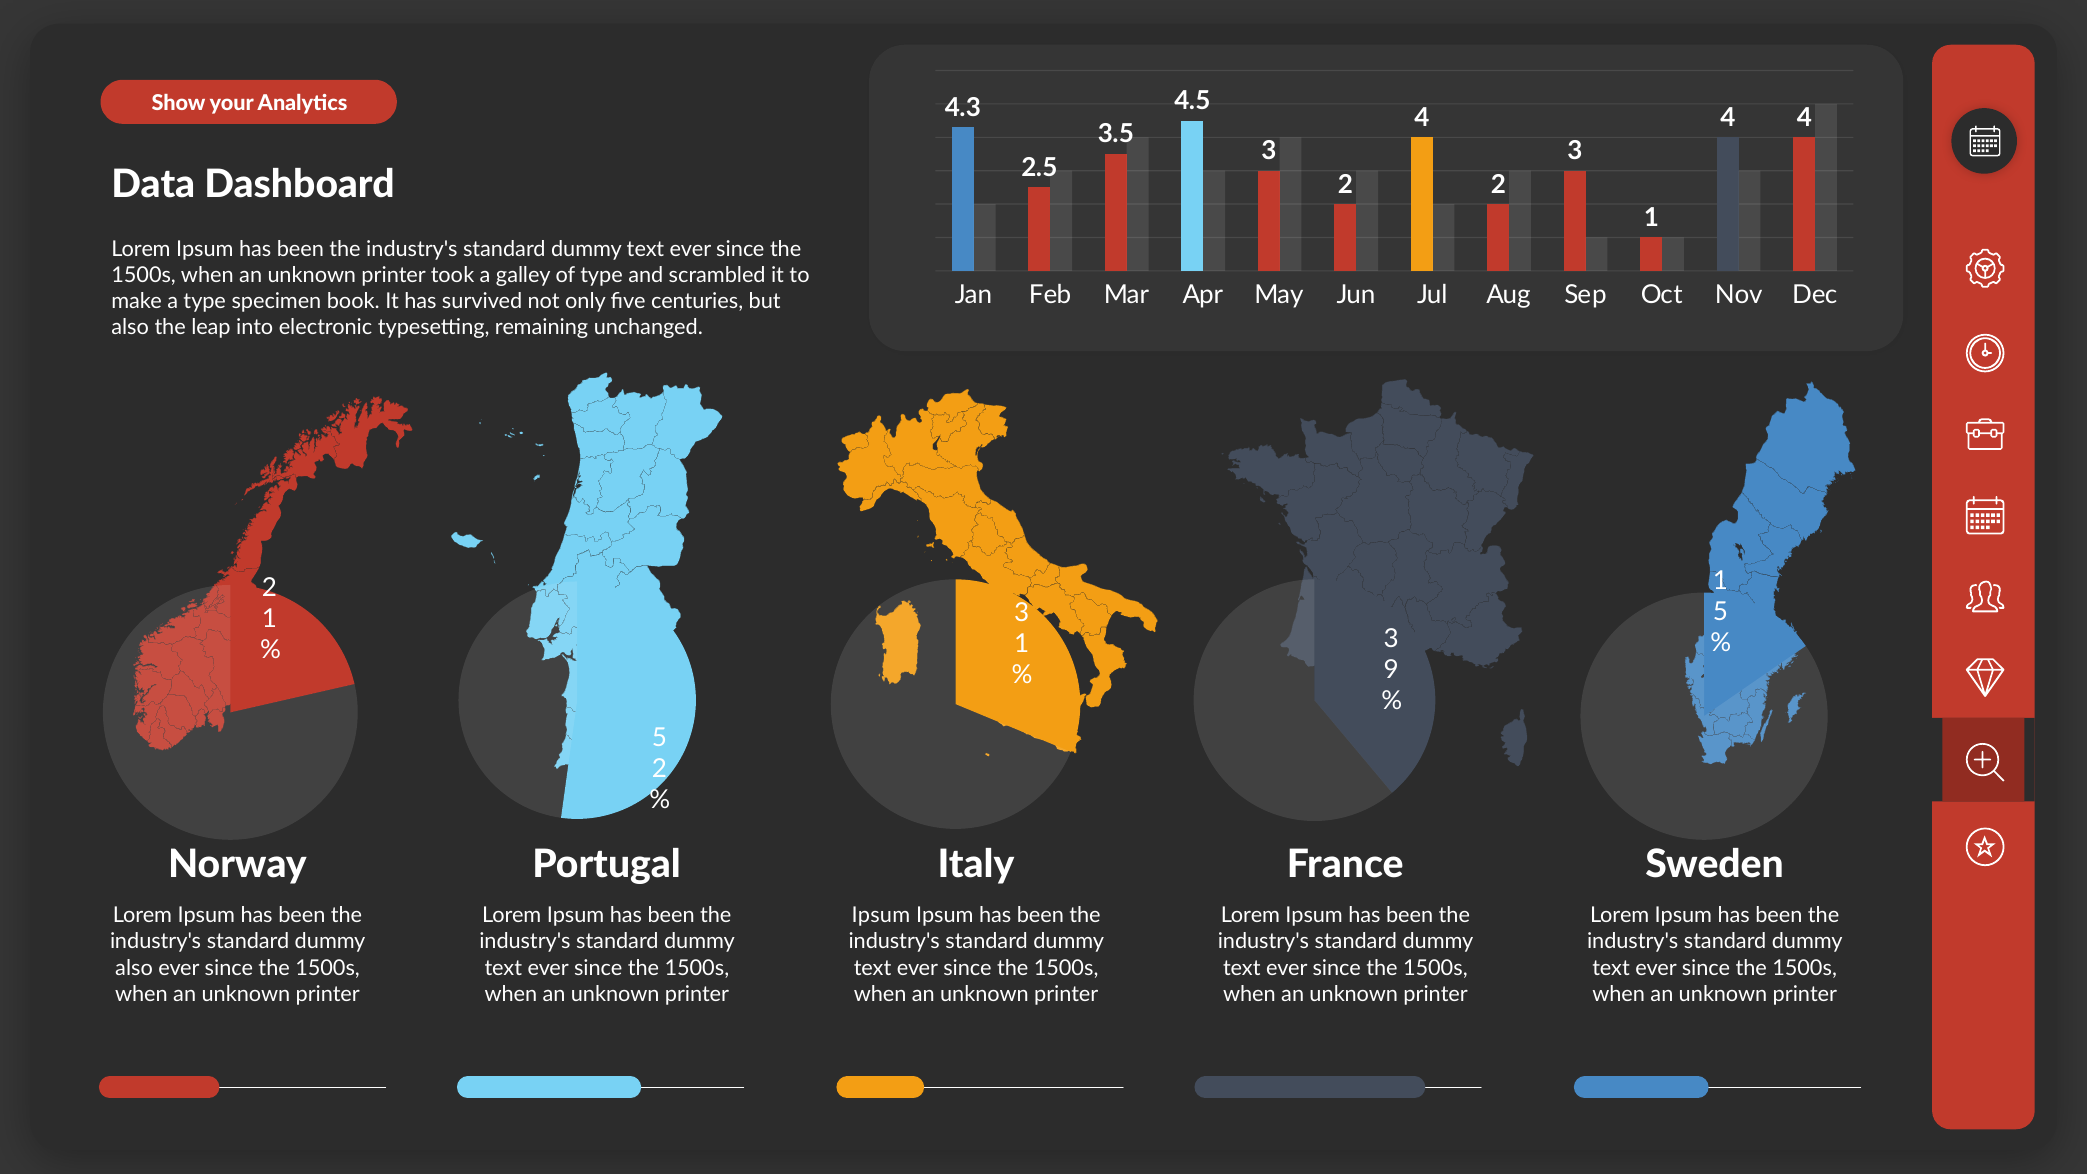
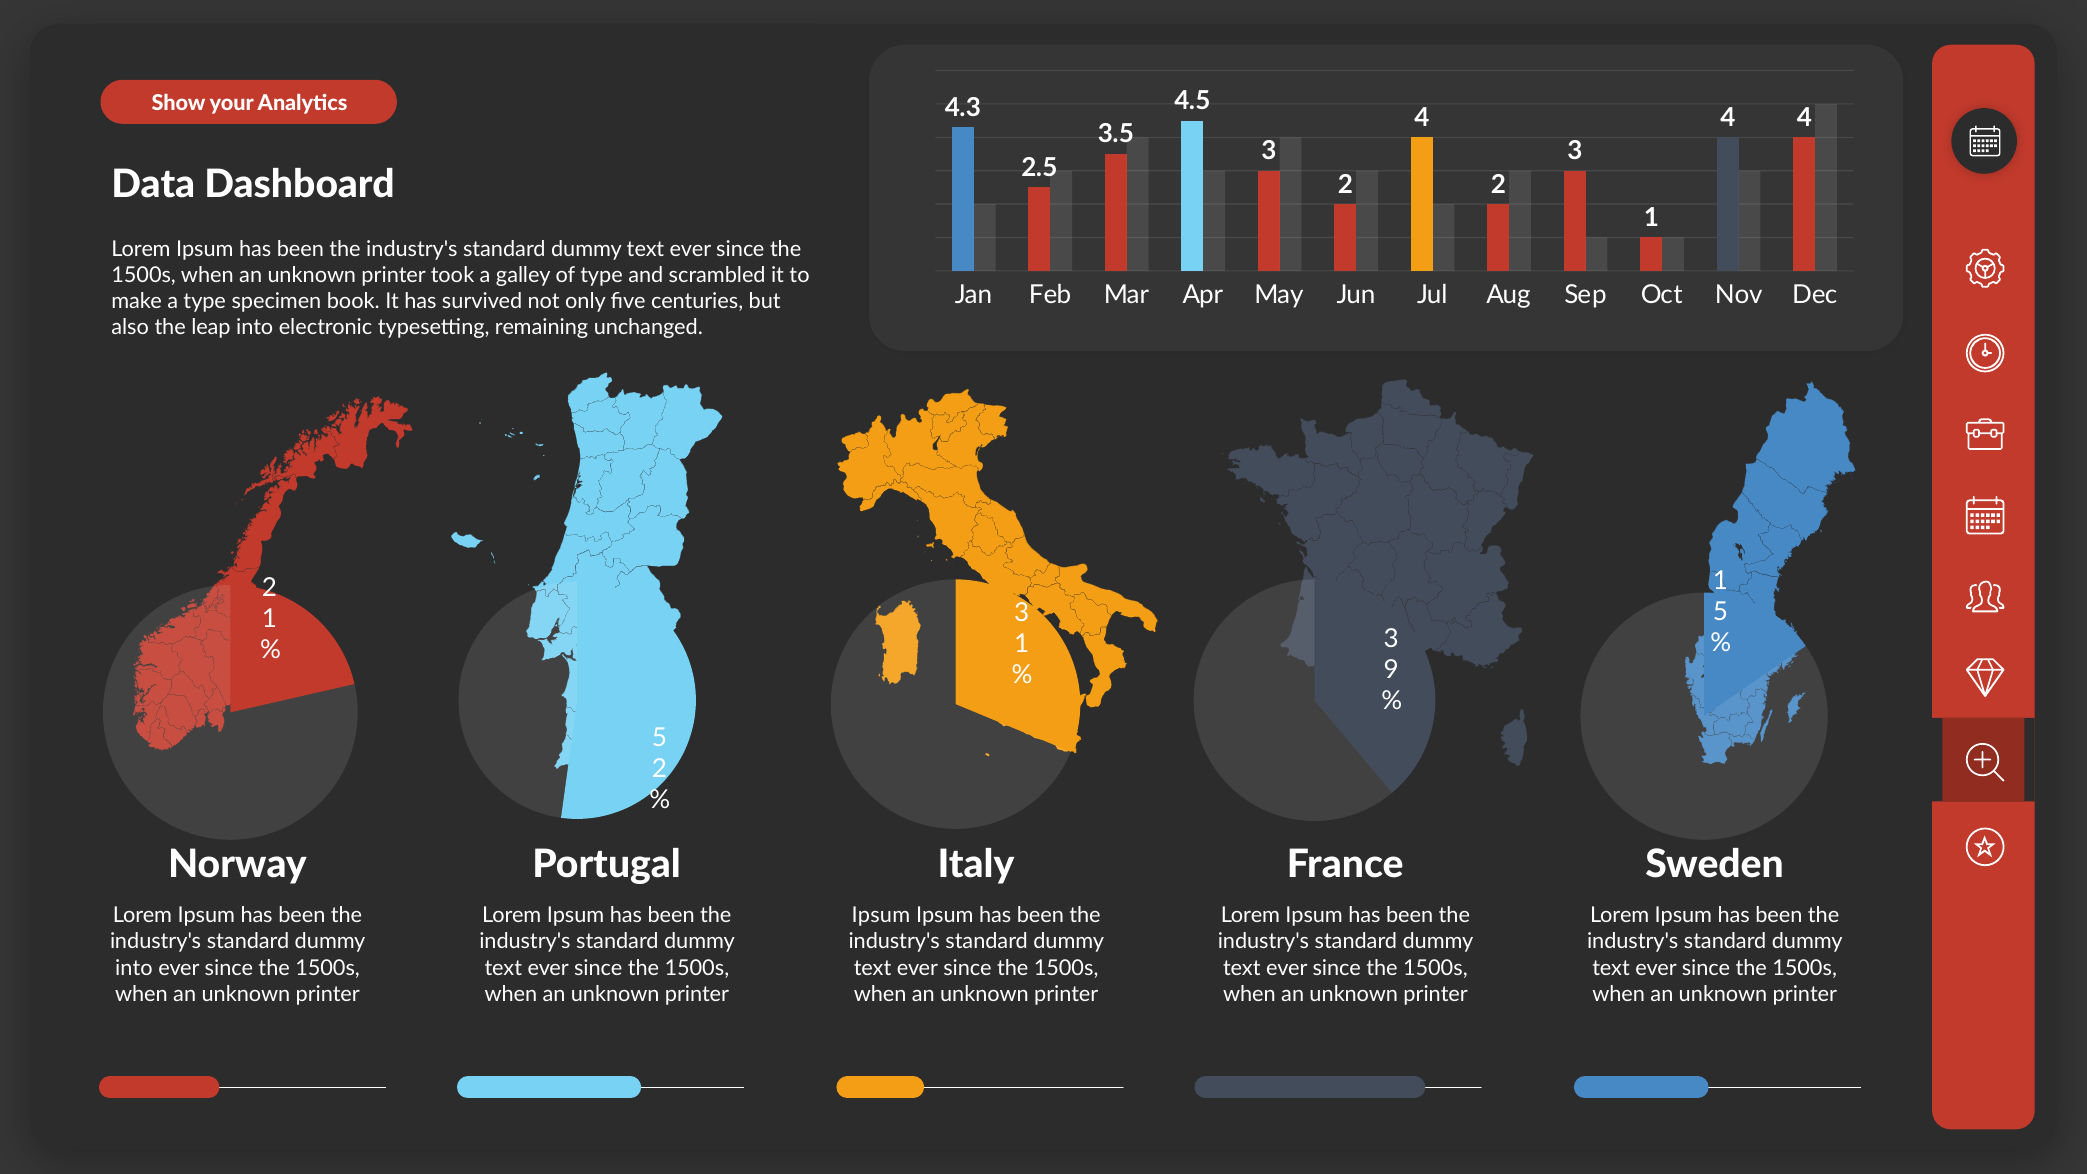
also: also -> into (134, 968)
